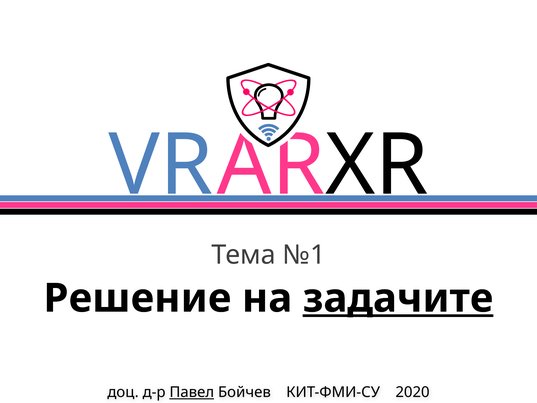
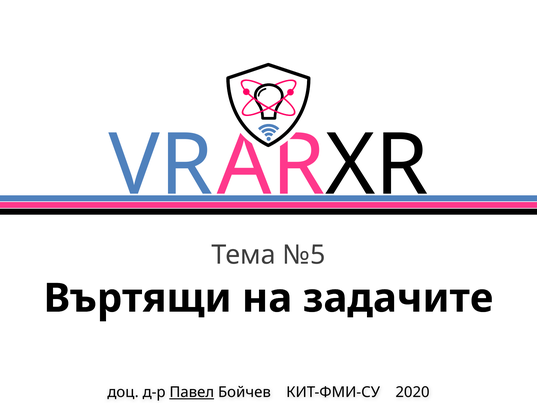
№1: №1 -> №5 (304, 255)
Решение: Решение -> Въртящи (138, 298)
задачите underline: present -> none (398, 298)
